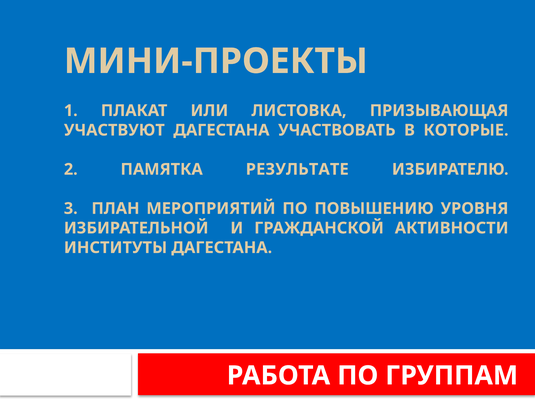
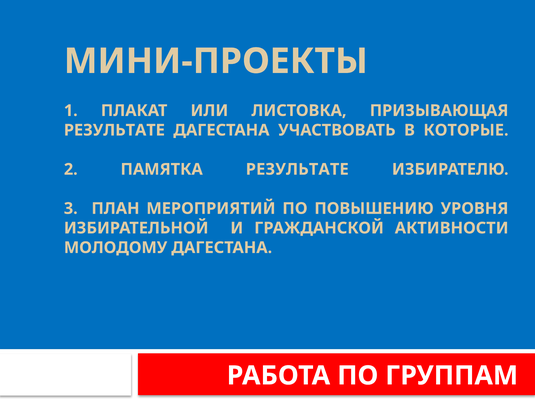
УЧАСТВУЮТ: УЧАСТВУЮТ -> РЕЗУЛЬТАТЕ (114, 130)
ИНСТИТУТЫ: ИНСТИТУТЫ -> МОЛОДОМУ (116, 248)
